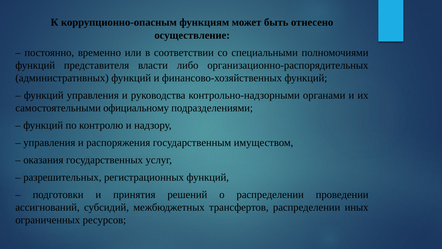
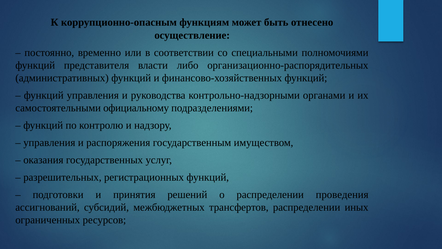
проведении: проведении -> проведения (342, 194)
